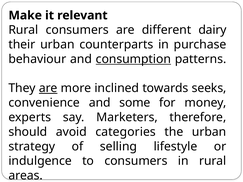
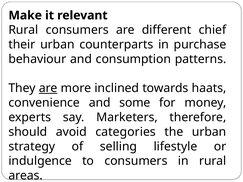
dairy: dairy -> chief (212, 30)
consumption underline: present -> none (133, 59)
seeks: seeks -> haats (209, 88)
